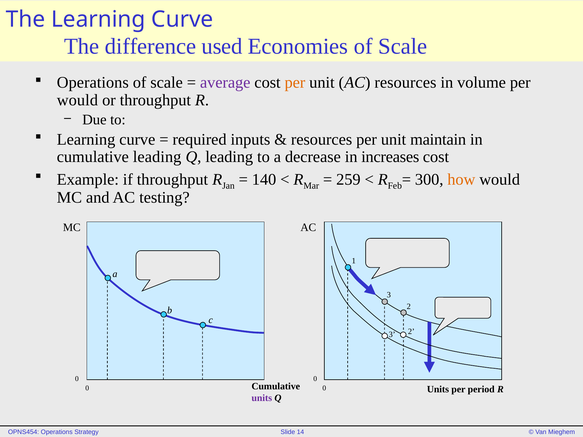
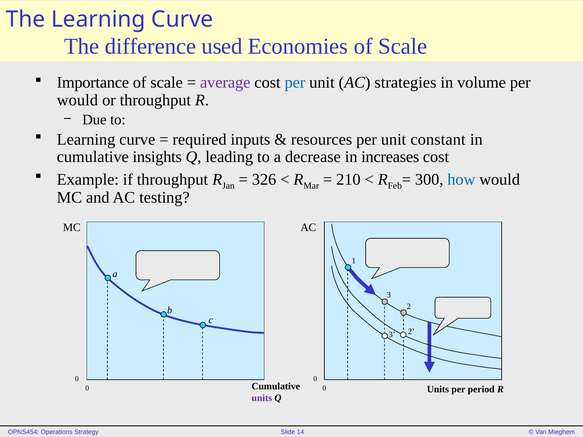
Operations: Operations -> Importance (93, 83)
per colour: orange -> blue (295, 83)
AC resources: resources -> strategies (405, 83)
maintain: maintain -> constant (438, 140)
cumulative leading: leading -> insights (157, 157)
140: 140 -> 326 (264, 180)
259: 259 -> 210 (348, 180)
how colour: orange -> blue (461, 180)
